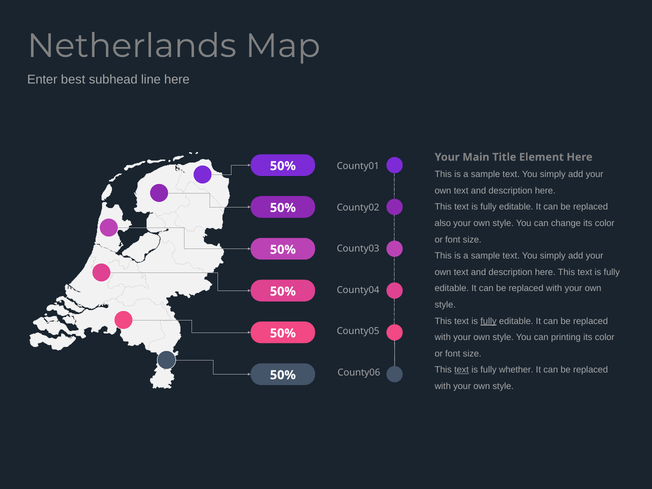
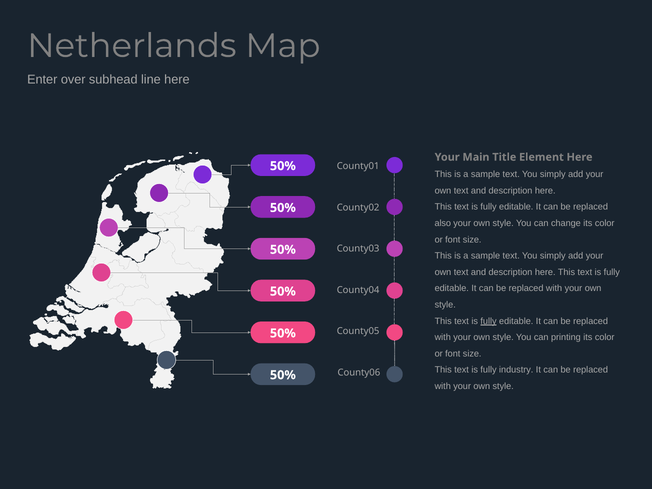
best: best -> over (73, 80)
text underline: present -> none (462, 370)
whether: whether -> industry (516, 370)
